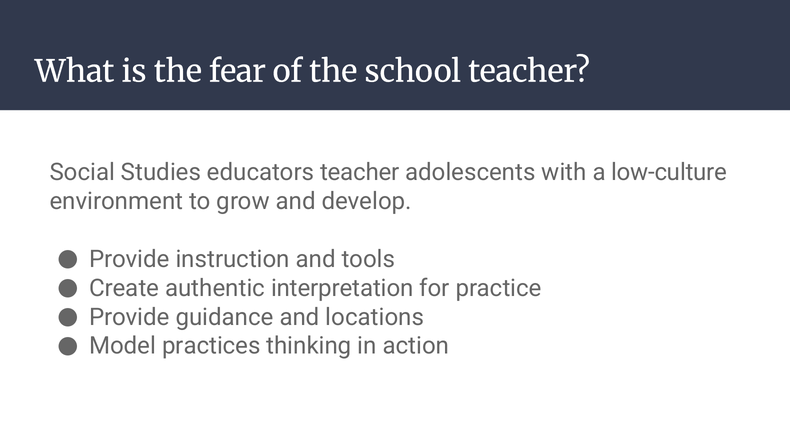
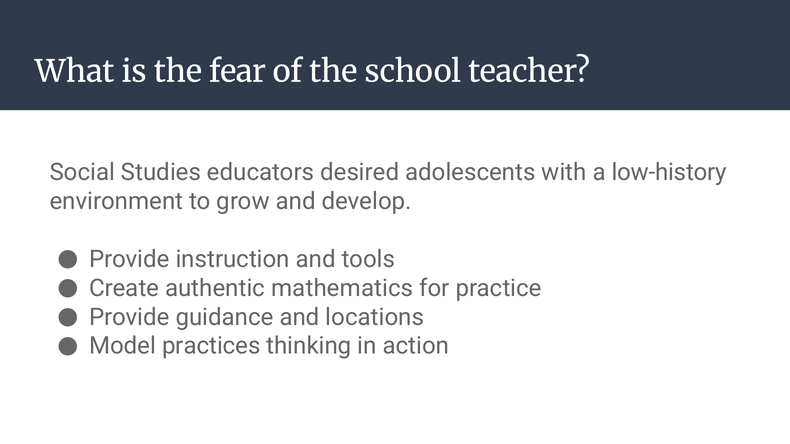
educators teacher: teacher -> desired (360, 173)
low-culture: low-culture -> low-history (669, 173)
interpretation: interpretation -> mathematics (342, 288)
